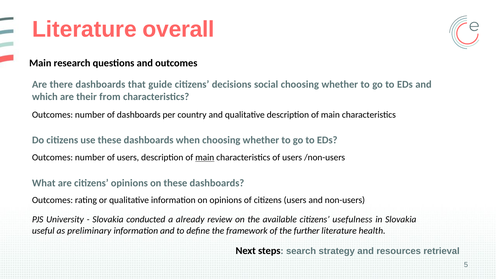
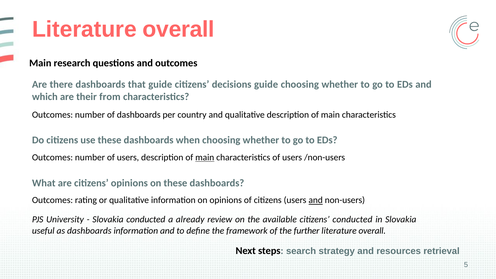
decisions social: social -> guide (266, 84)
and underline: none -> present (316, 200)
citizens usefulness: usefulness -> conducted (352, 220)
as preliminary: preliminary -> dashboards (89, 231)
health: health -> overall (372, 231)
